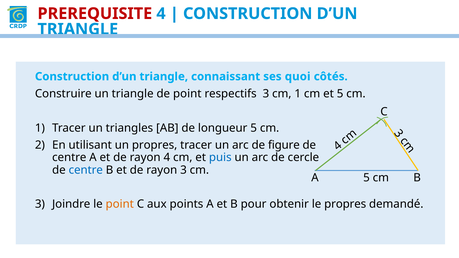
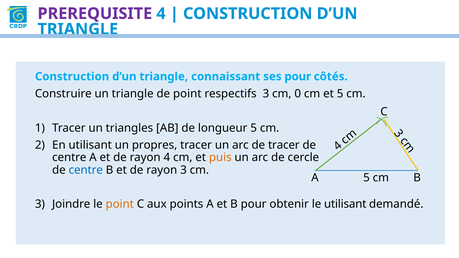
PREREQUISITE colour: red -> purple (95, 14)
ses quoi: quoi -> pour (298, 77)
3 cm 1: 1 -> 0 (298, 94)
de figure: figure -> tracer (284, 145)
puis colour: blue -> orange (220, 158)
le propres: propres -> utilisant (345, 204)
